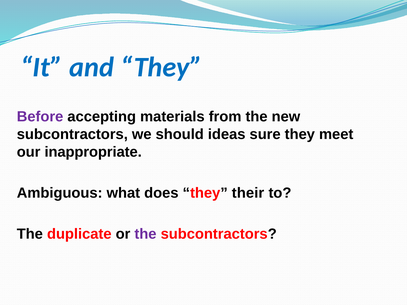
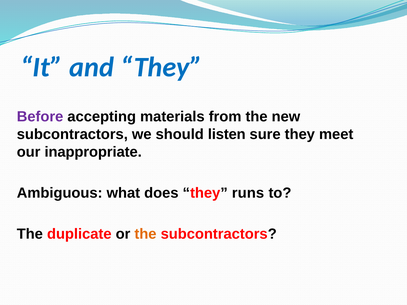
ideas: ideas -> listen (227, 134)
their: their -> runs (248, 193)
the colour: purple -> orange (145, 234)
